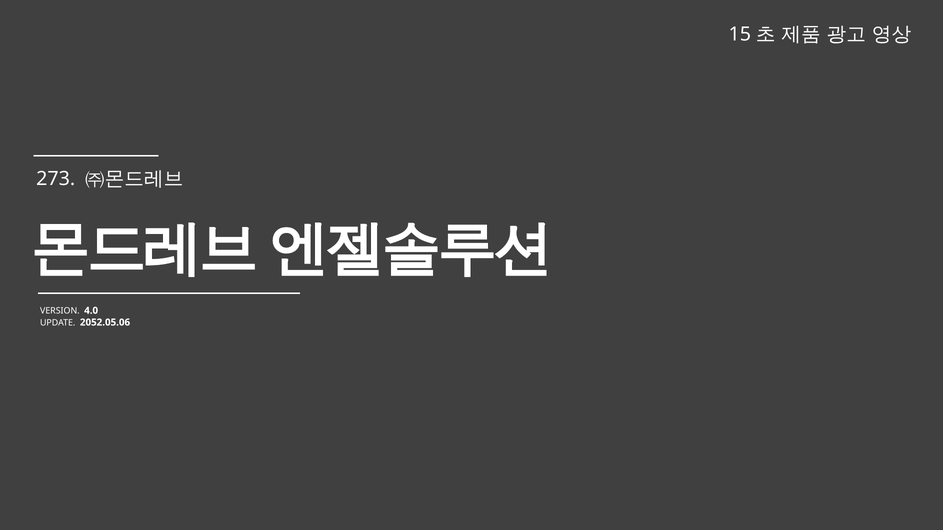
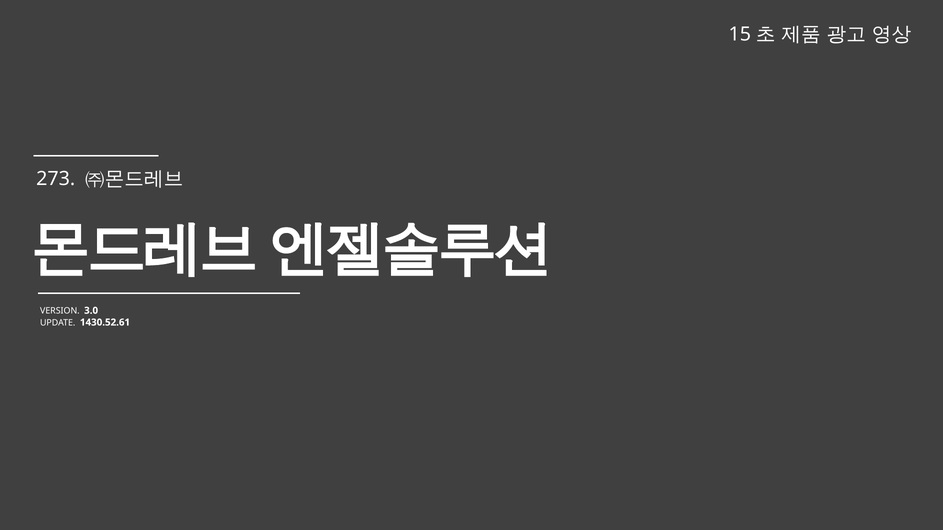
4.0: 4.0 -> 3.0 (91, 311)
2052.05.06: 2052.05.06 -> 1430.52.61 (105, 323)
